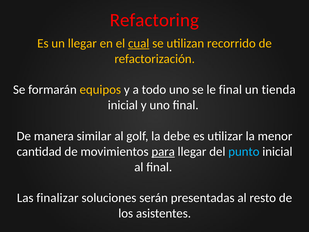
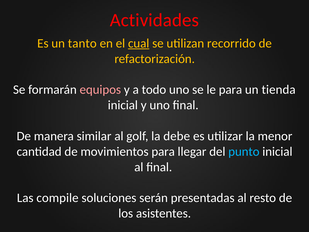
Refactoring: Refactoring -> Actividades (154, 20)
un llegar: llegar -> tanto (82, 43)
equipos colour: yellow -> pink (100, 90)
le final: final -> para (230, 90)
para underline: present -> none (163, 151)
finalizar: finalizar -> compile (57, 198)
